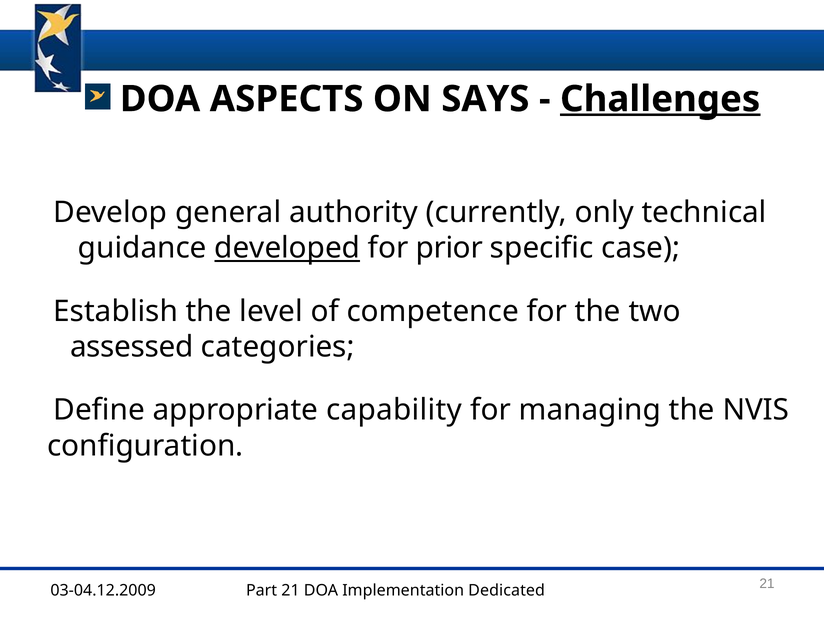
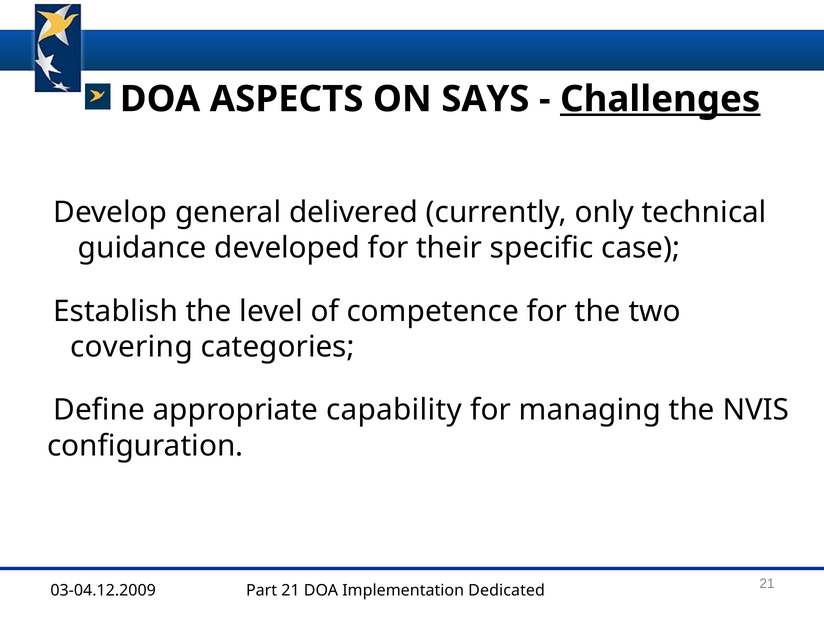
authority: authority -> delivered (354, 212)
developed underline: present -> none (287, 248)
prior: prior -> their (449, 248)
assessed: assessed -> covering (131, 347)
